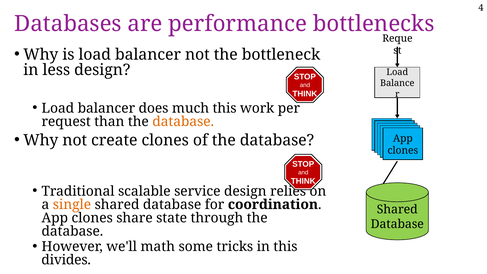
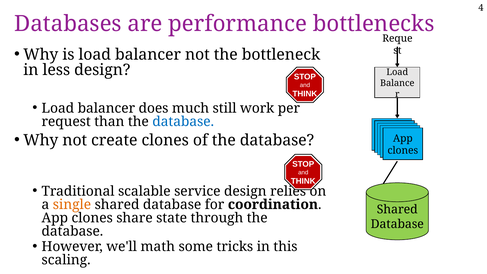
much this: this -> still (225, 108)
database colour: orange -> blue (183, 122)
divides: divides -> scaling (66, 260)
